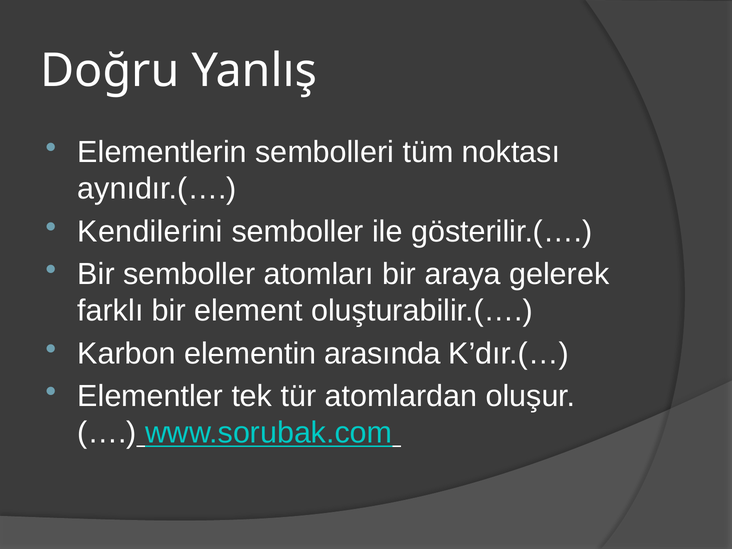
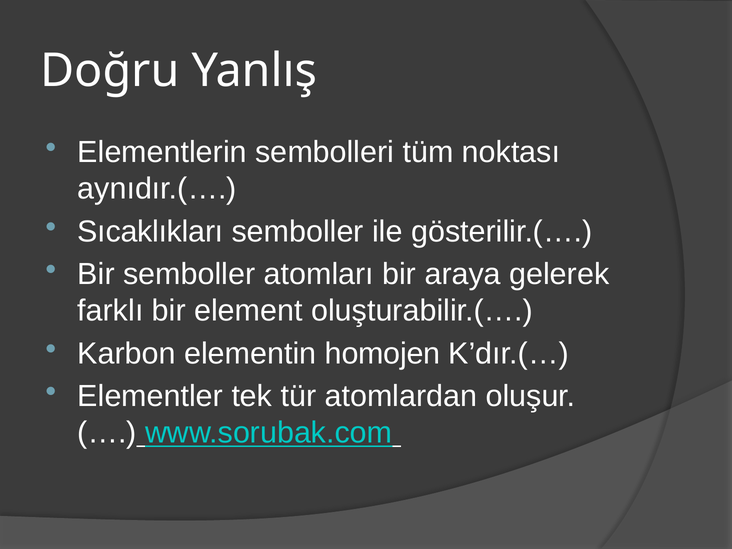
Kendilerini: Kendilerini -> Sıcaklıkları (150, 231)
arasında: arasında -> homojen (383, 353)
